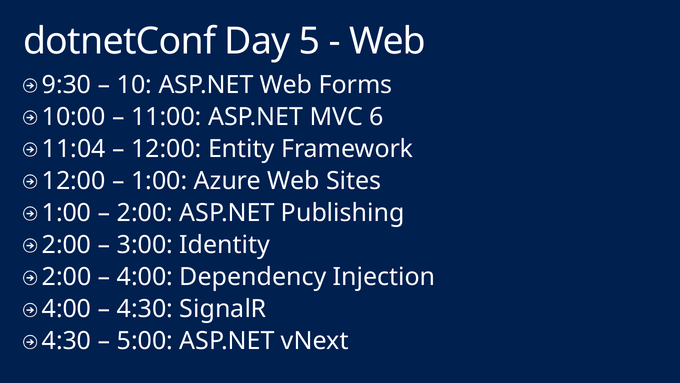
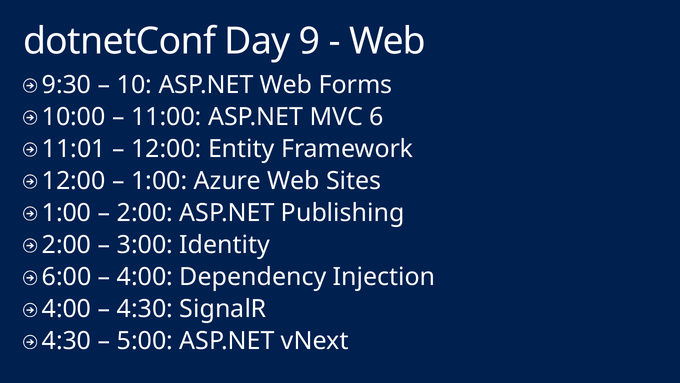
5: 5 -> 9 (310, 41)
11:04: 11:04 -> 11:01 (74, 149)
2:00: 2:00 -> 6:00 (67, 277)
